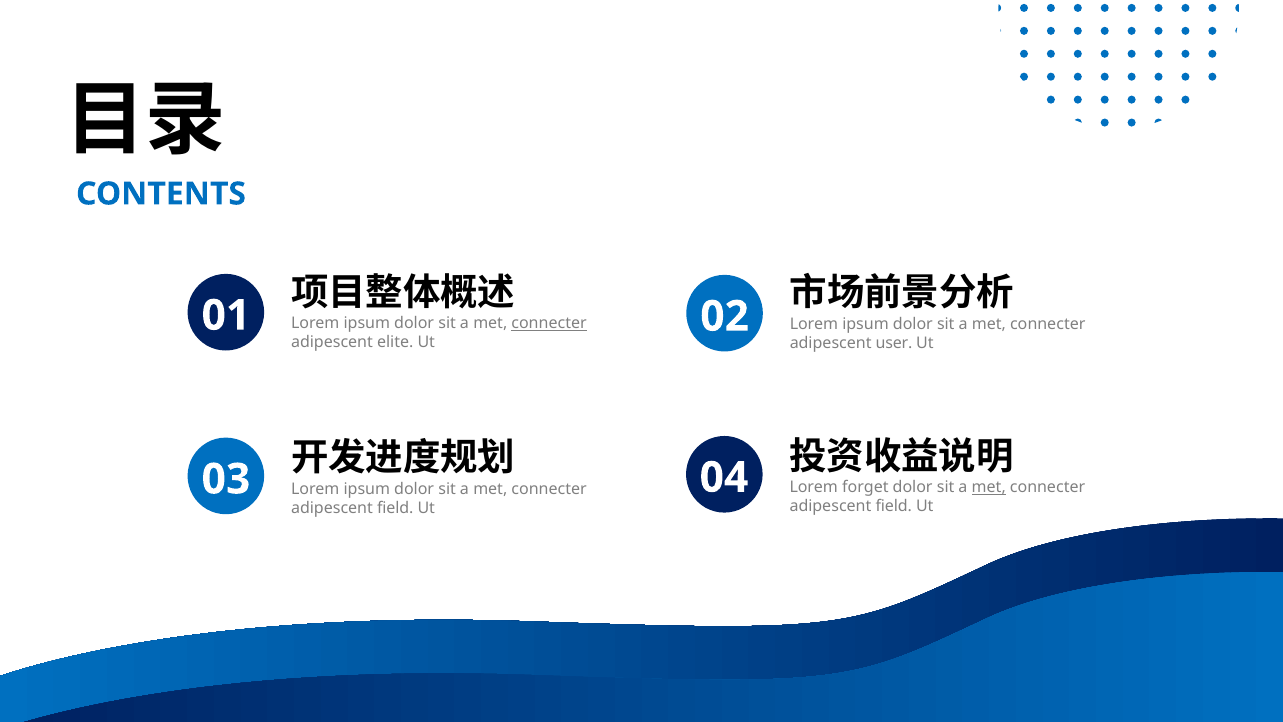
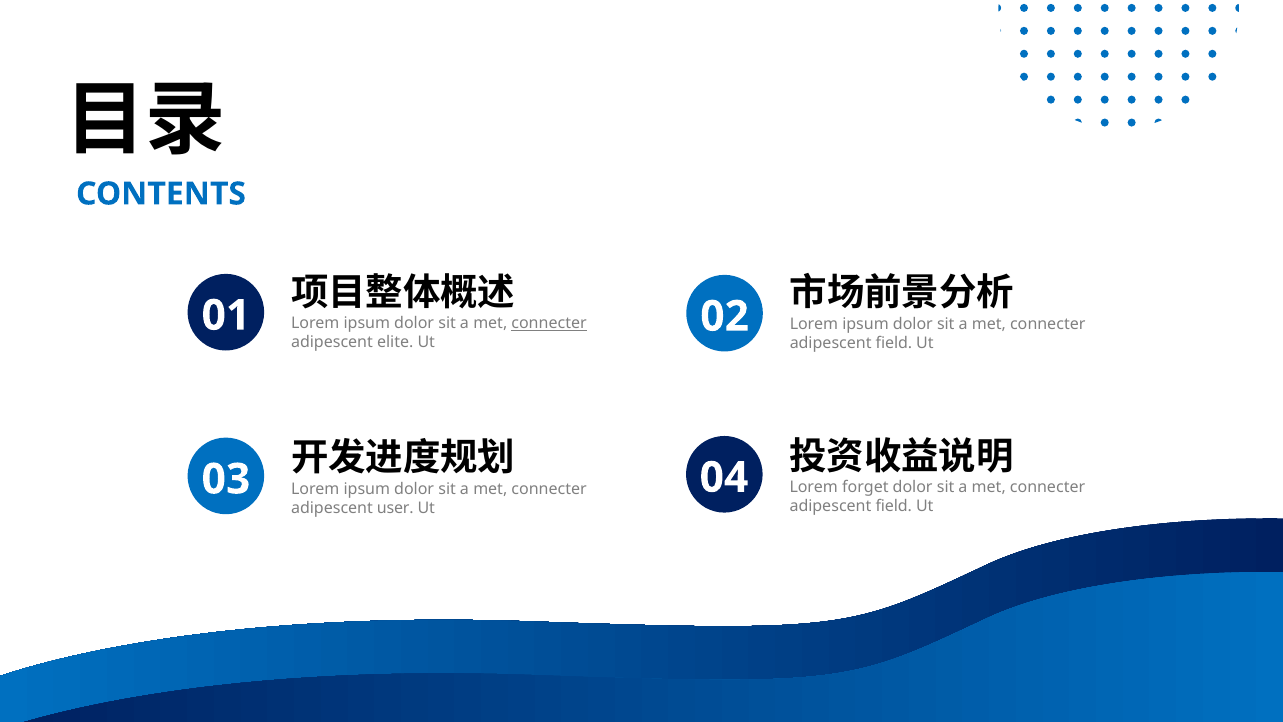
user: user -> field (894, 343)
met underline: present -> none (989, 487)
field: field -> user (395, 508)
